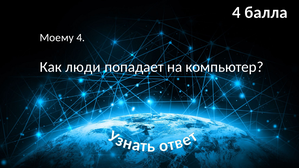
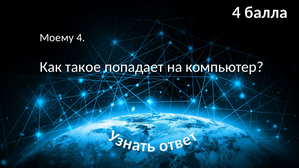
люди: люди -> такое (83, 67)
